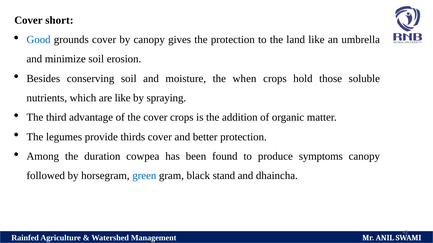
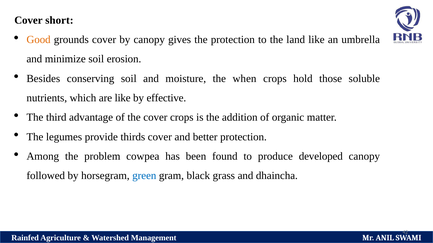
Good colour: blue -> orange (39, 40)
spraying: spraying -> effective (166, 98)
duration: duration -> problem (102, 157)
symptoms: symptoms -> developed (321, 157)
stand: stand -> grass (224, 176)
